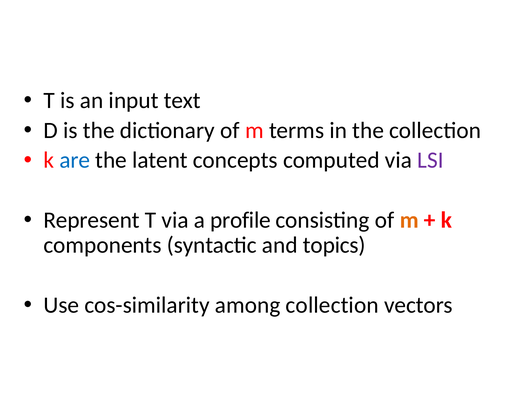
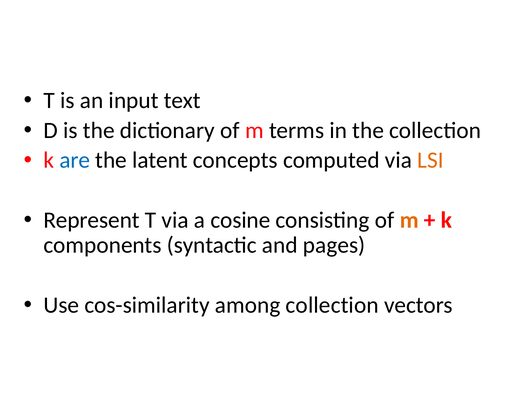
LSI colour: purple -> orange (430, 160)
profile: profile -> cosine (240, 220)
topics: topics -> pages (334, 245)
